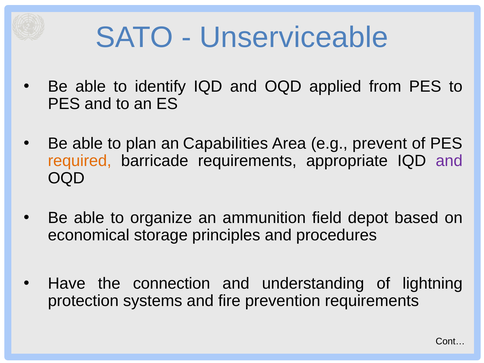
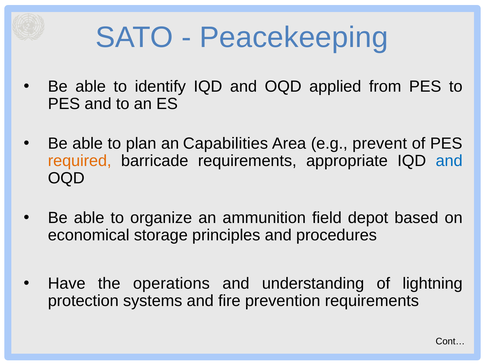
Unserviceable: Unserviceable -> Peacekeeping (294, 38)
and colour: purple -> blue (449, 161)
connection: connection -> operations (171, 284)
